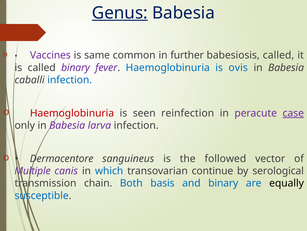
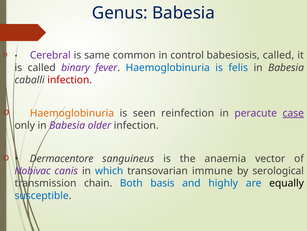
Genus underline: present -> none (120, 13)
Vaccines: Vaccines -> Cerebral (50, 55)
further: further -> control (187, 55)
ovis: ovis -> felis (238, 67)
infection colour: blue -> red (70, 80)
Haemoglobinuria colour: red -> orange (72, 113)
larva: larva -> older (99, 125)
followed: followed -> anaemia (225, 158)
Multiple: Multiple -> Nobivac (33, 170)
continue: continue -> immune (212, 170)
and binary: binary -> highly (223, 183)
